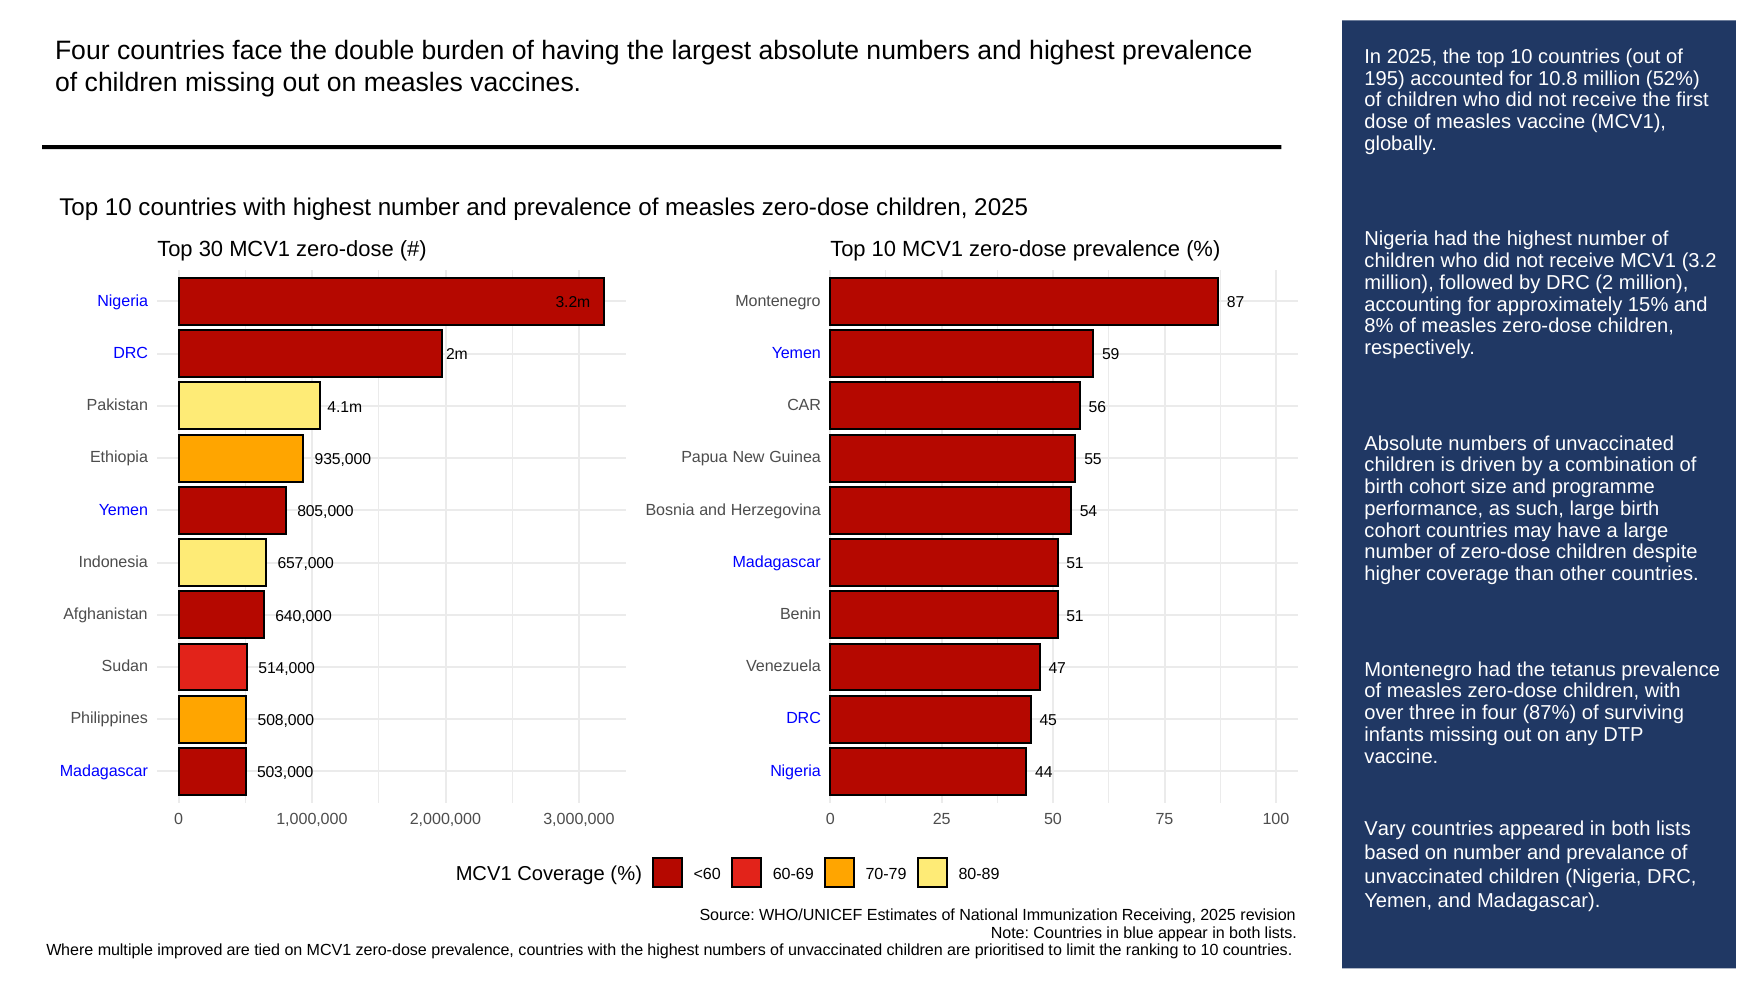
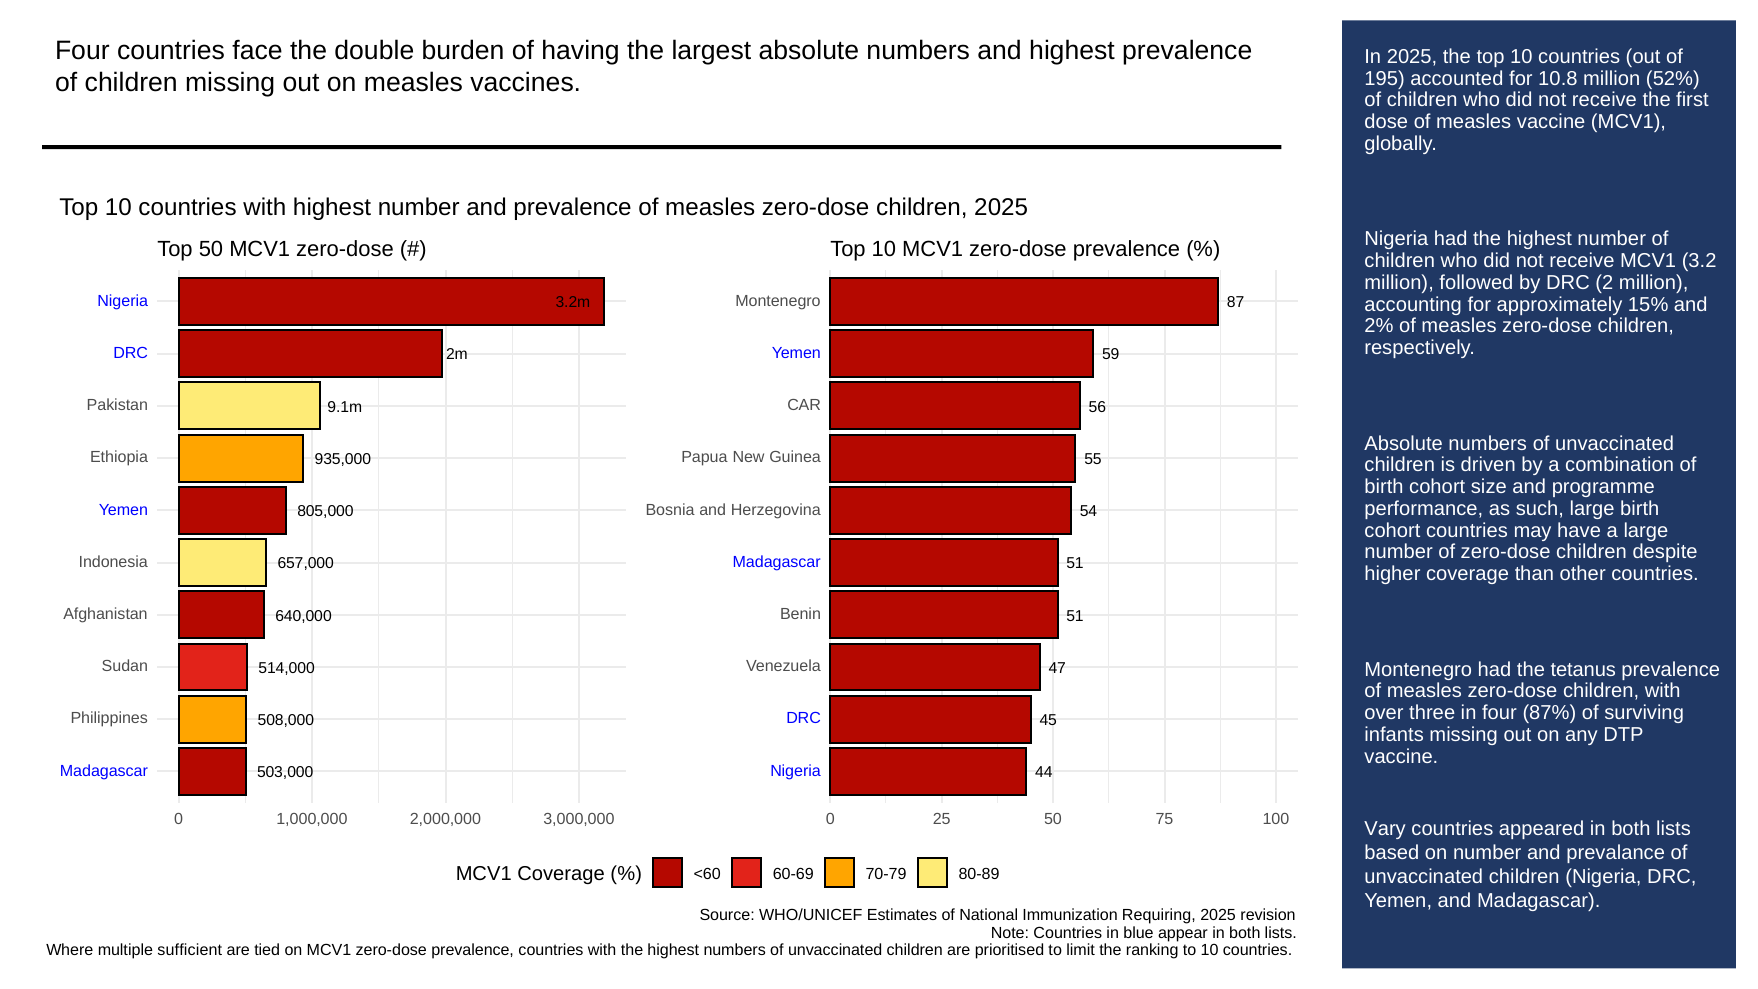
Top 30: 30 -> 50 (211, 249)
8%: 8% -> 2% (1379, 326)
4.1m: 4.1m -> 9.1m (345, 407)
Receiving: Receiving -> Requiring (1159, 915)
improved: improved -> sufficient (190, 950)
